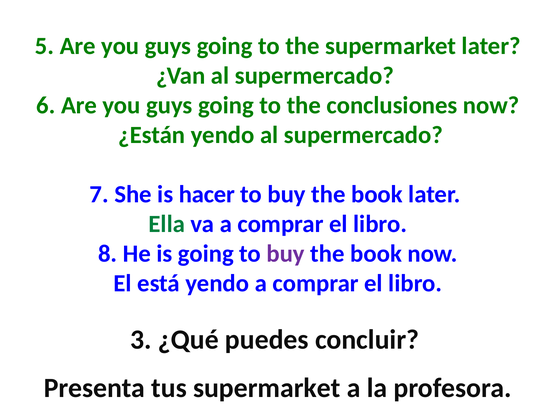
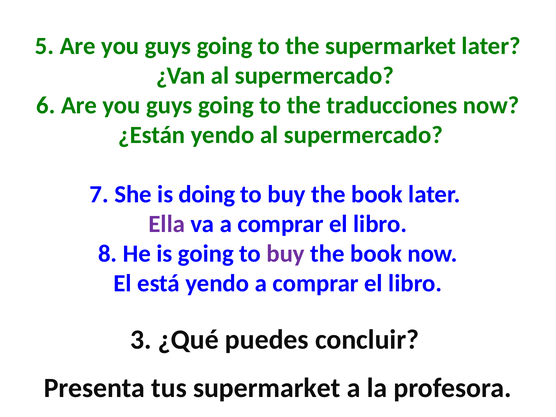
conclusiones: conclusiones -> traducciones (392, 105)
hacer: hacer -> doing (207, 194)
Ella colour: green -> purple (167, 224)
